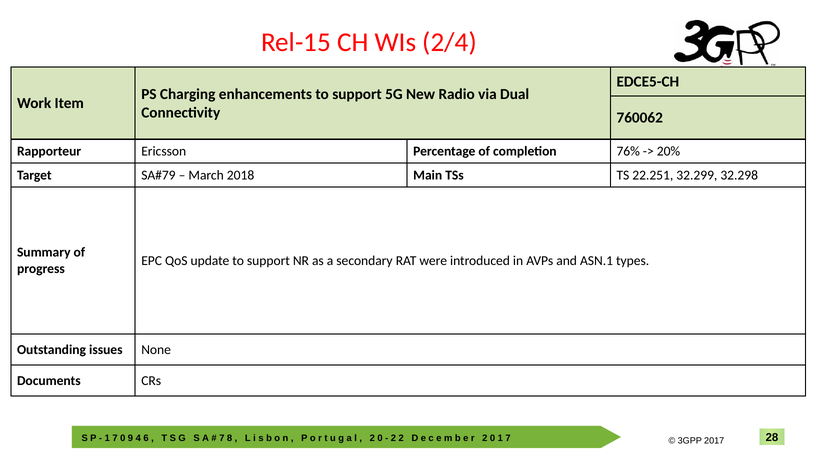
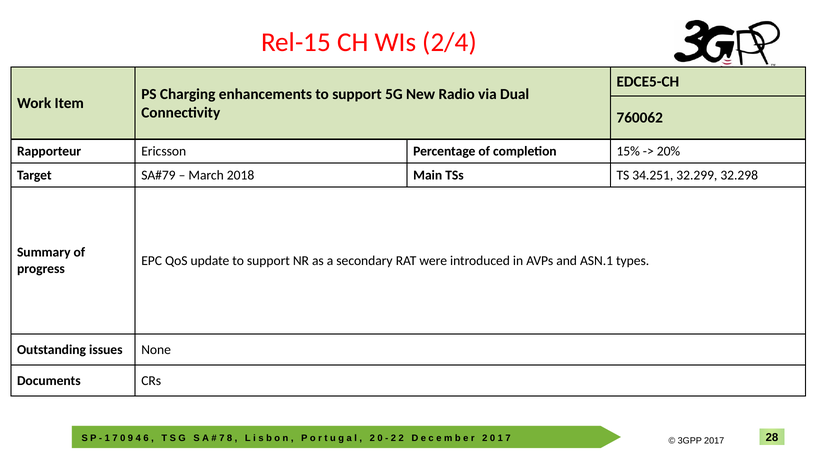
76%: 76% -> 15% (628, 151)
22.251: 22.251 -> 34.251 (653, 175)
